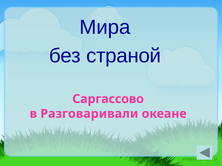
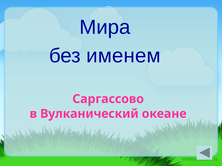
страной: страной -> именем (123, 56)
Разговаривали: Разговаривали -> Вулканический (89, 114)
